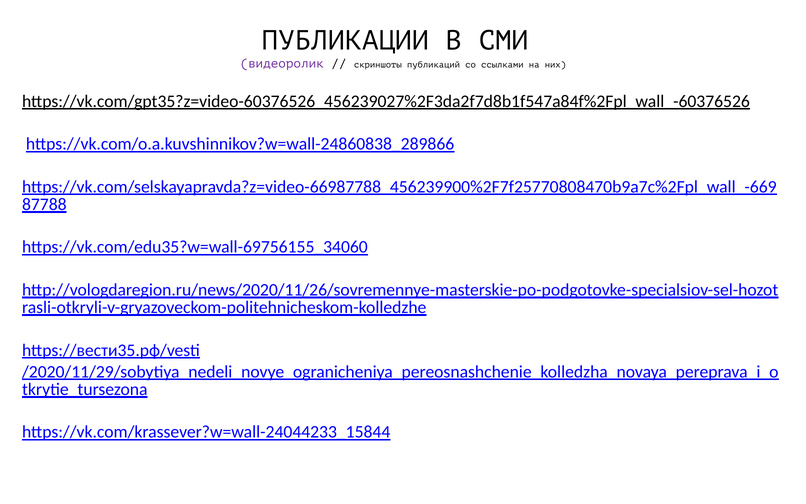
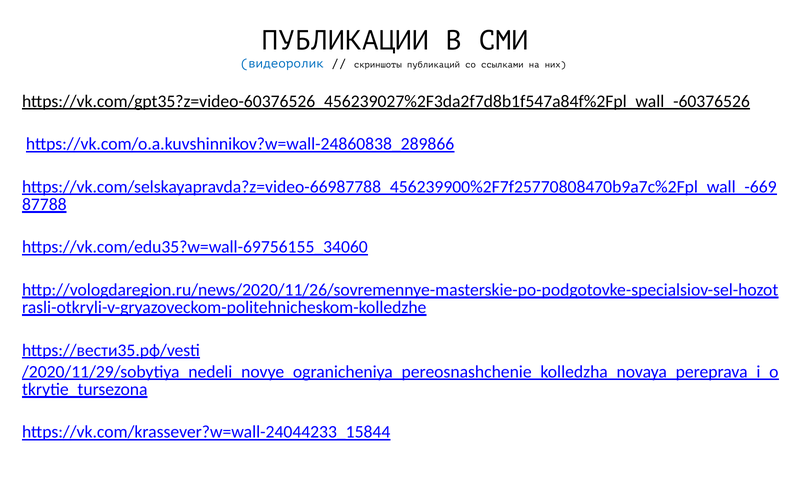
видеоролик colour: purple -> blue (282, 64)
